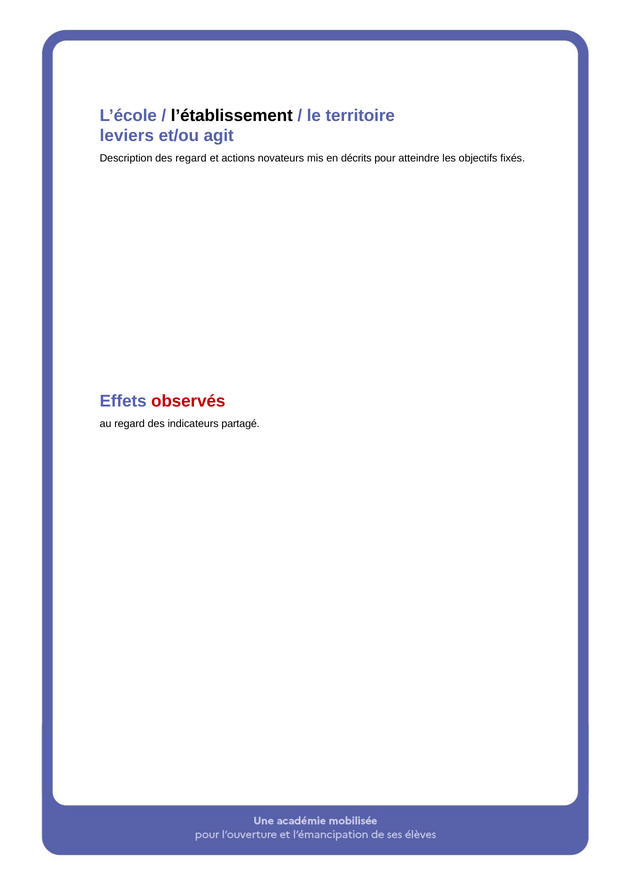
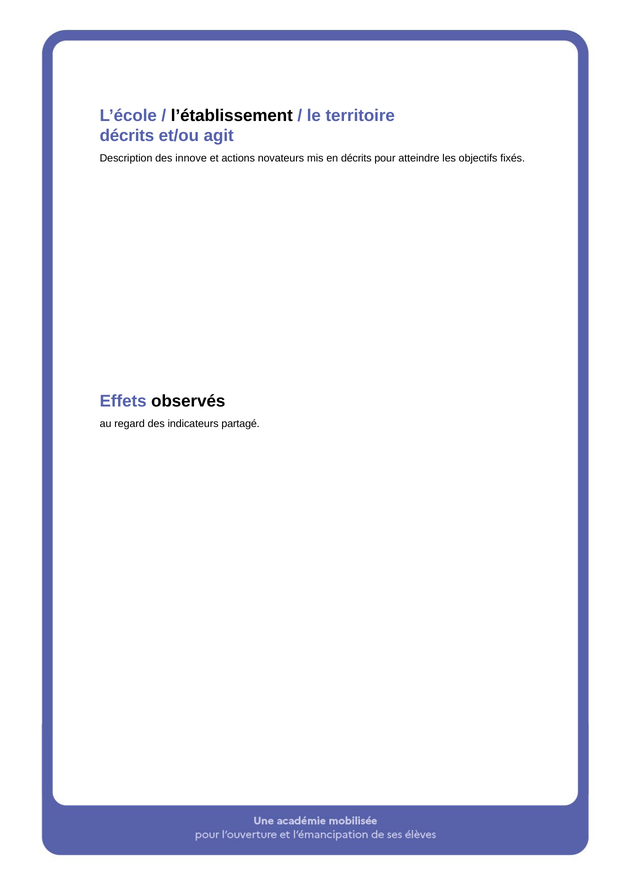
leviers: leviers -> décrits (127, 136)
des regard: regard -> innove (191, 158)
observés colour: red -> black (188, 401)
